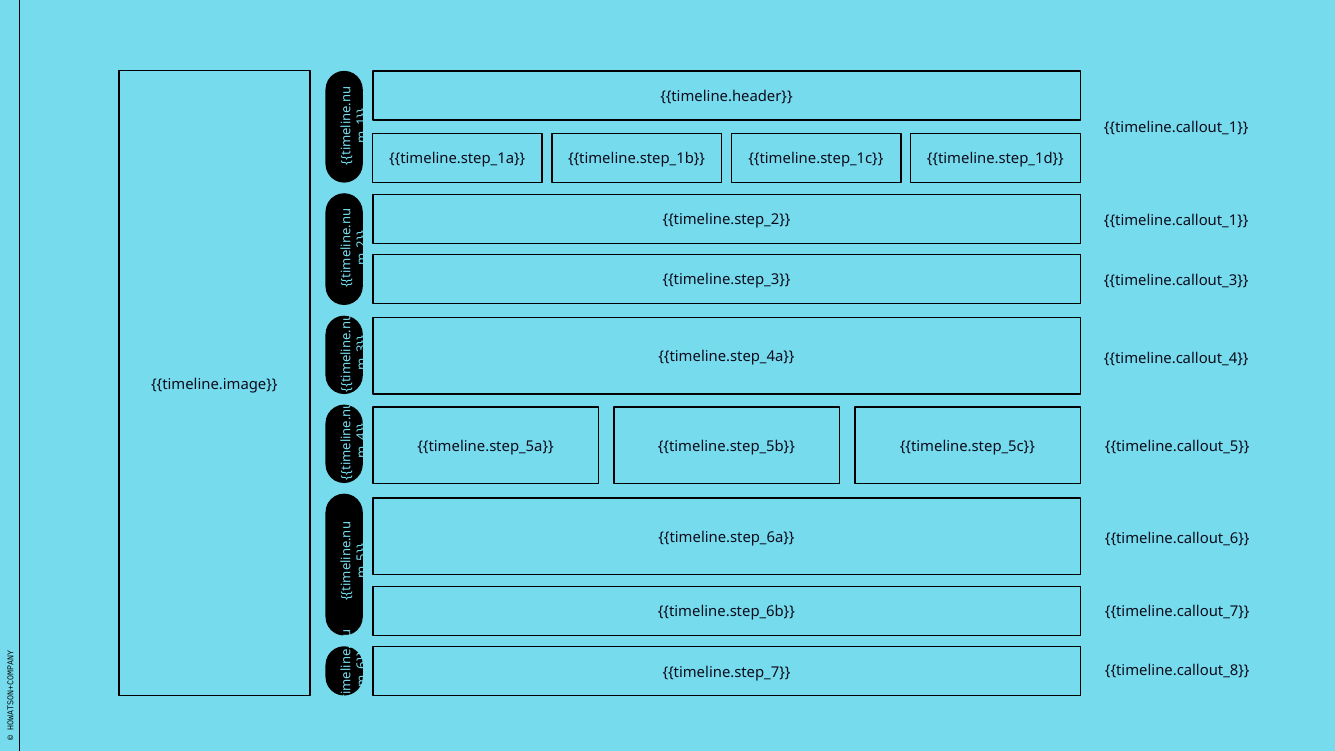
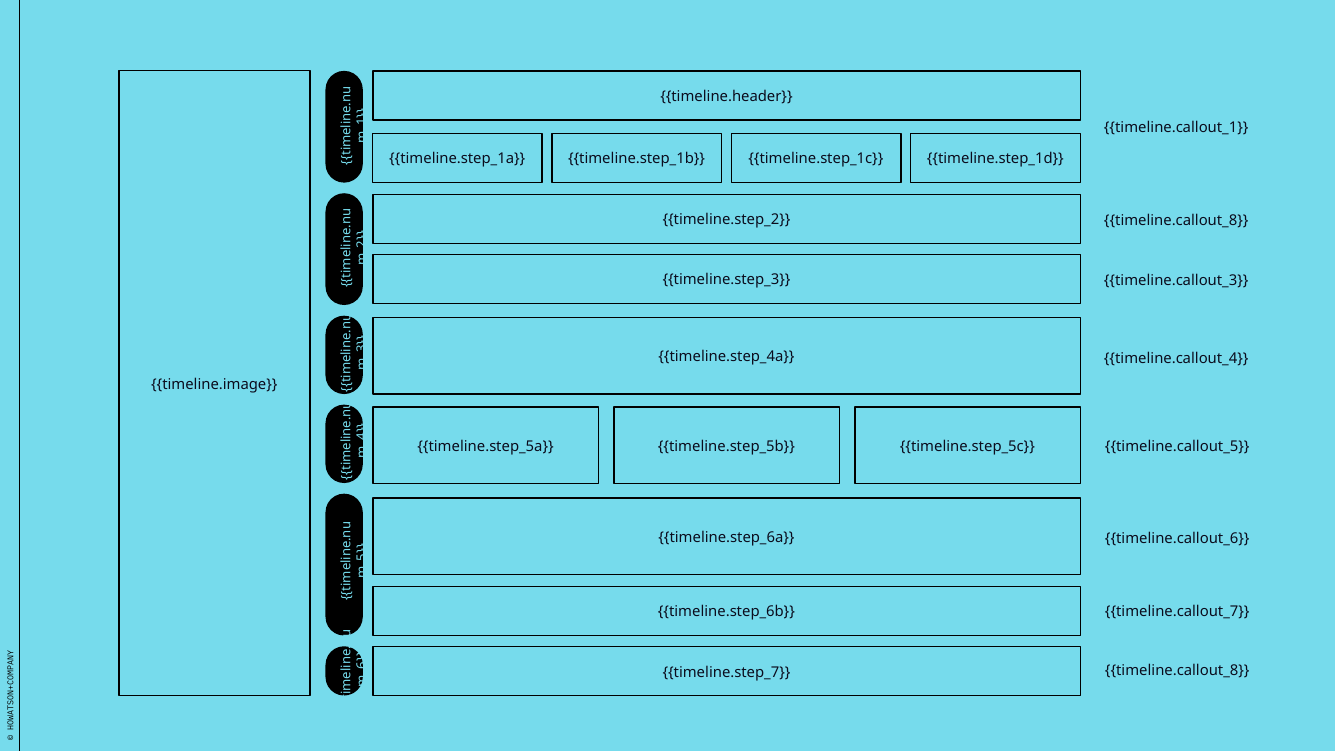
timeline.callout_1: timeline.callout_1 -> timeline.callout_8 (1176, 220)
